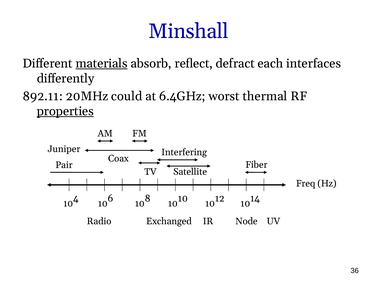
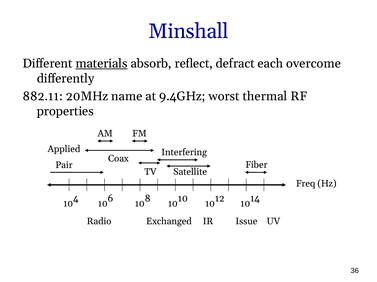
interfaces: interfaces -> overcome (313, 64)
892.11: 892.11 -> 882.11 (43, 96)
could: could -> name (127, 96)
6.4GHz: 6.4GHz -> 9.4GHz (182, 96)
properties underline: present -> none (65, 111)
Juniper: Juniper -> Applied (64, 150)
Node: Node -> Issue (246, 222)
